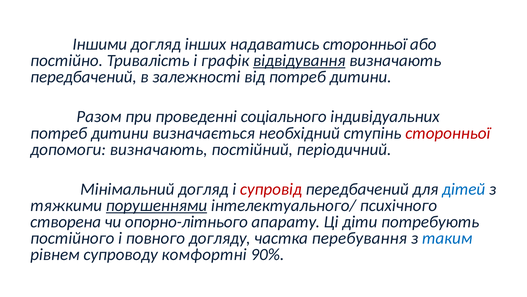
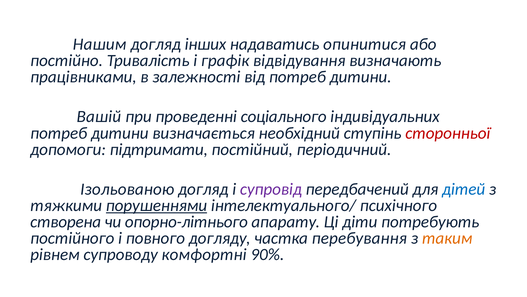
Іншими: Іншими -> Нашим (100, 44)
надаватись сторонньої: сторонньої -> опинитися (365, 44)
відвідування underline: present -> none (299, 60)
передбачений: передбачений -> працівниками (83, 77)
Разом: Разом -> Вашій (99, 116)
допомоги визначають: визначають -> підтримати (159, 149)
Мінімальний: Мінімальний -> Ізольованою (127, 189)
супровід colour: red -> purple (271, 189)
таким colour: blue -> orange (447, 238)
